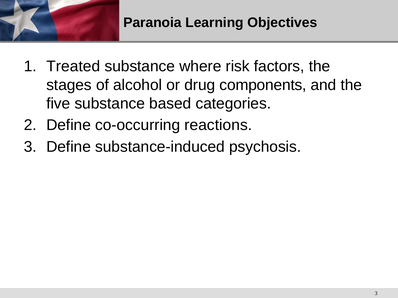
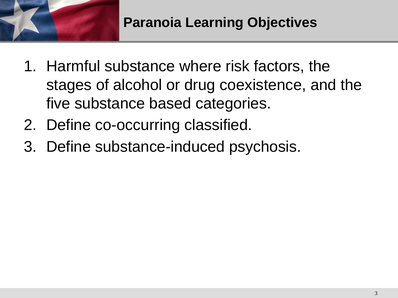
Treated: Treated -> Harmful (73, 66)
components: components -> coexistence (263, 85)
reactions: reactions -> classified (218, 125)
